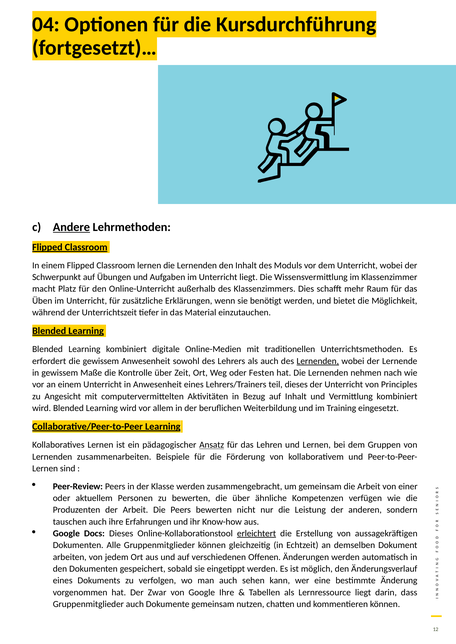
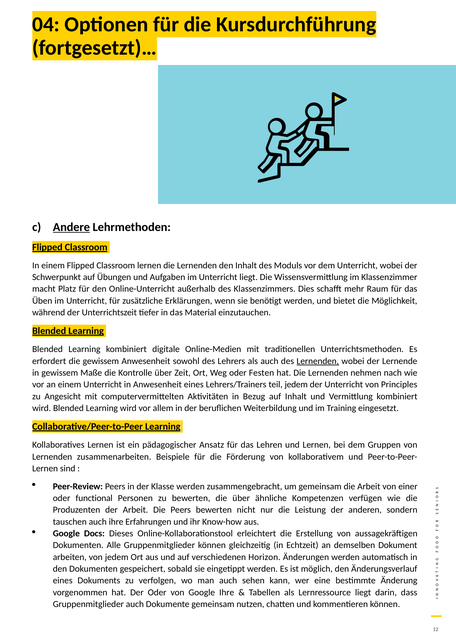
teil dieses: dieses -> jedem (296, 385)
Ansatz underline: present -> none (212, 446)
aktuellem: aktuellem -> functional (94, 499)
erleichtert underline: present -> none (257, 534)
Offenen: Offenen -> Horizon (264, 558)
Der Zwar: Zwar -> Oder (157, 593)
